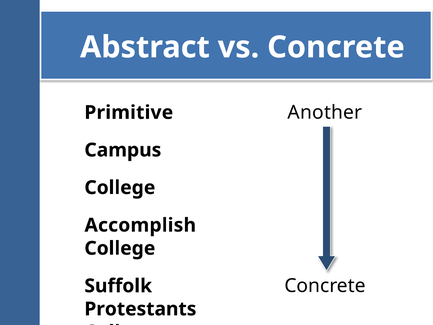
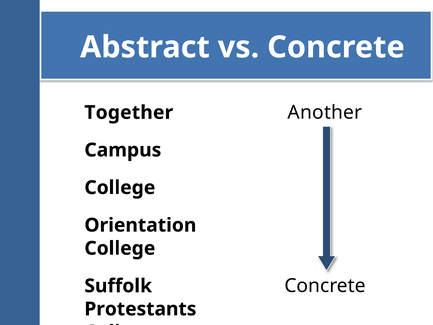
Primitive: Primitive -> Together (129, 112)
Accomplish: Accomplish -> Orientation (140, 225)
